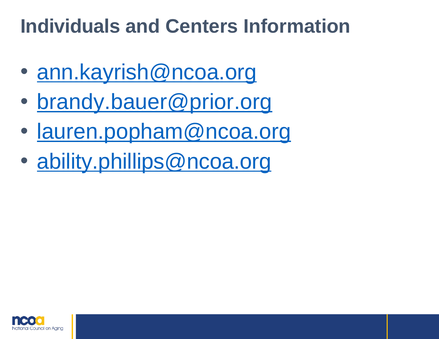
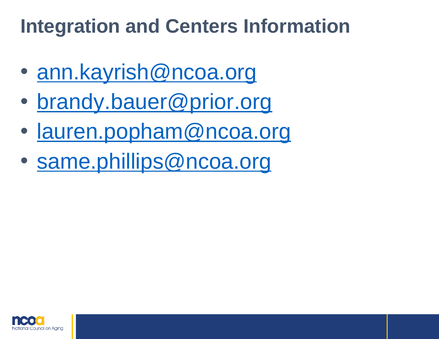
Individuals: Individuals -> Integration (70, 26)
ability.phillips@ncoa.org: ability.phillips@ncoa.org -> same.phillips@ncoa.org (154, 162)
